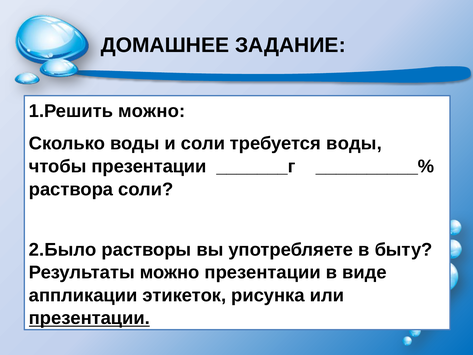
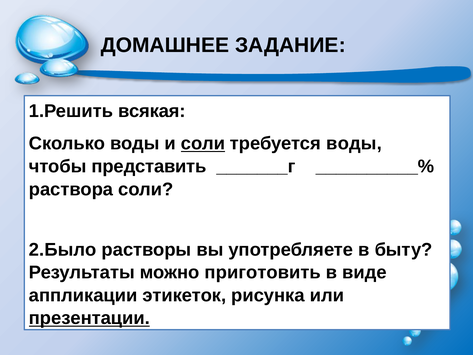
1.Решить можно: можно -> всякая (152, 111)
соли underline: none -> present (203, 143)
чтобы презентации: презентации -> представить (149, 166)
можно презентации: презентации -> приготовить (263, 272)
